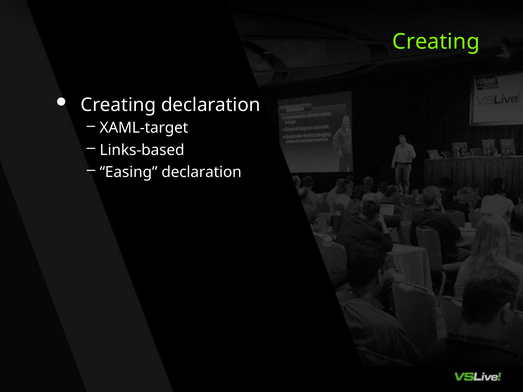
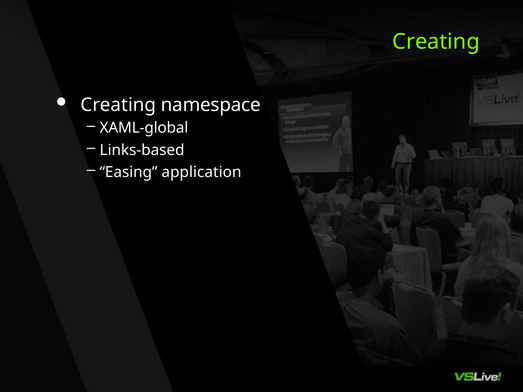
Creating declaration: declaration -> namespace (211, 105)
XAML-target: XAML-target -> XAML-global (144, 128)
Easing declaration: declaration -> application (201, 172)
